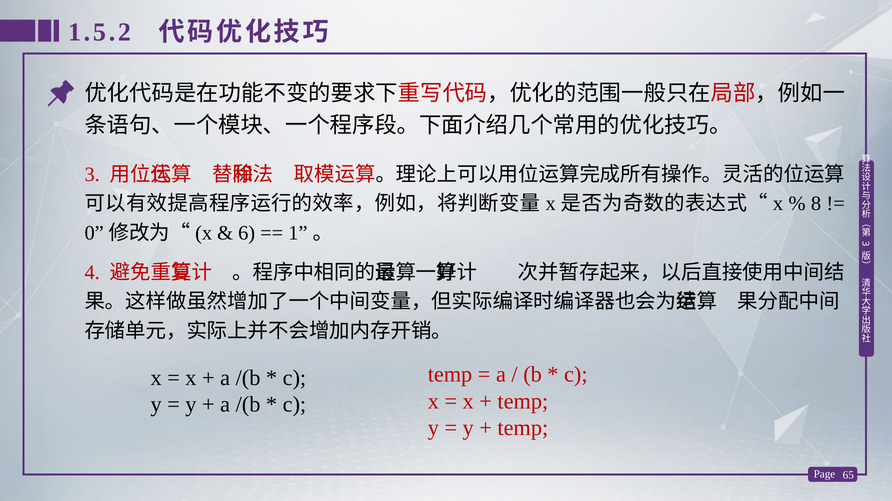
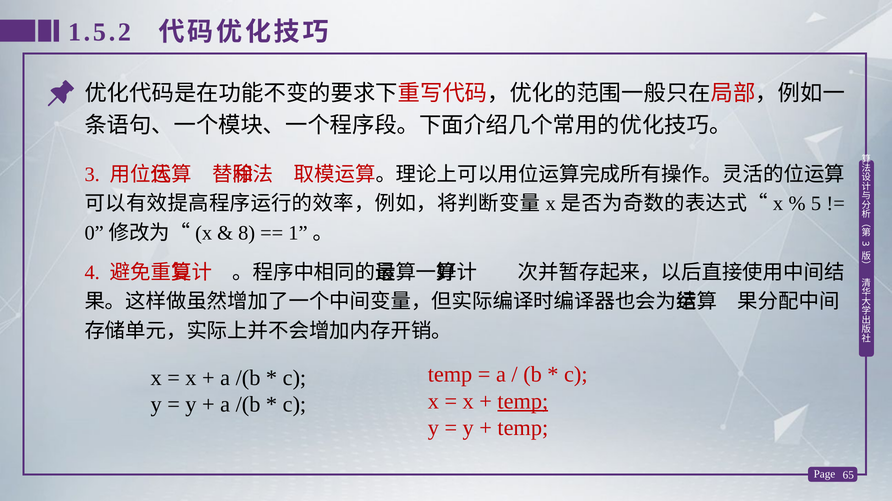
8: 8 -> 5 (816, 204)
6: 6 -> 8 (247, 233)
temp underline: none -> present (523, 402)
